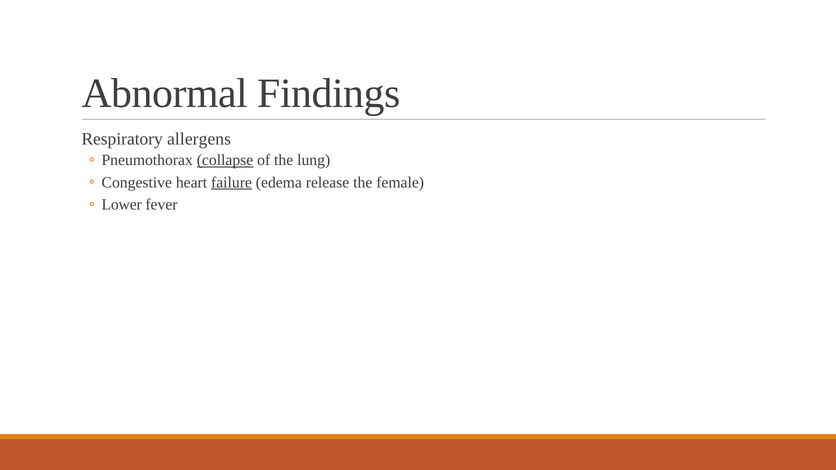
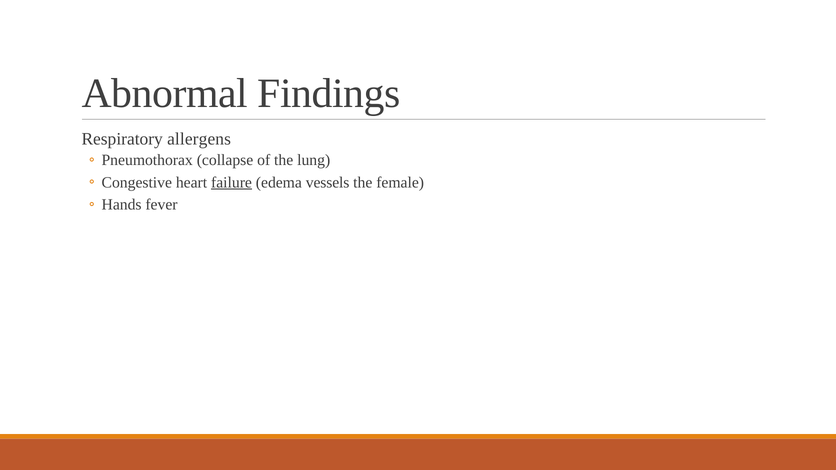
collapse underline: present -> none (225, 160)
release: release -> vessels (328, 183)
Lower: Lower -> Hands (122, 205)
